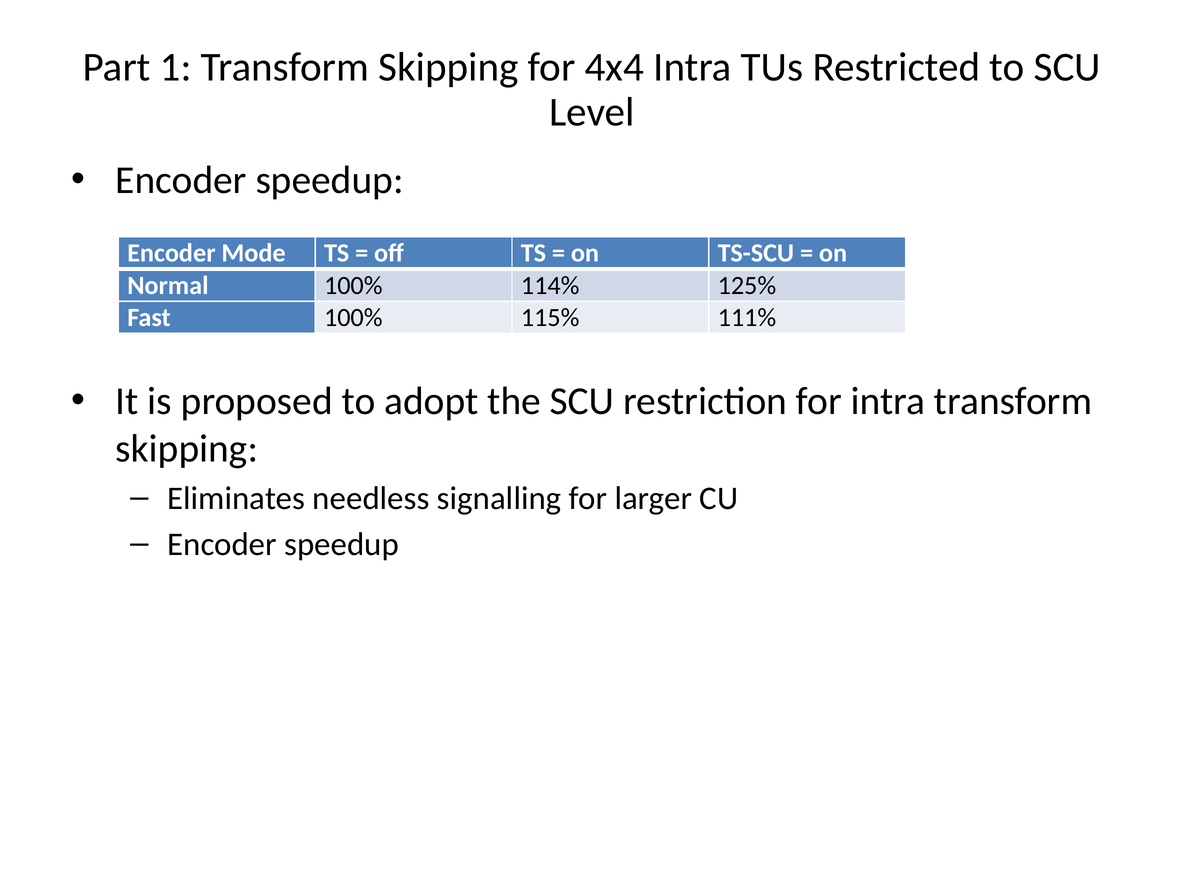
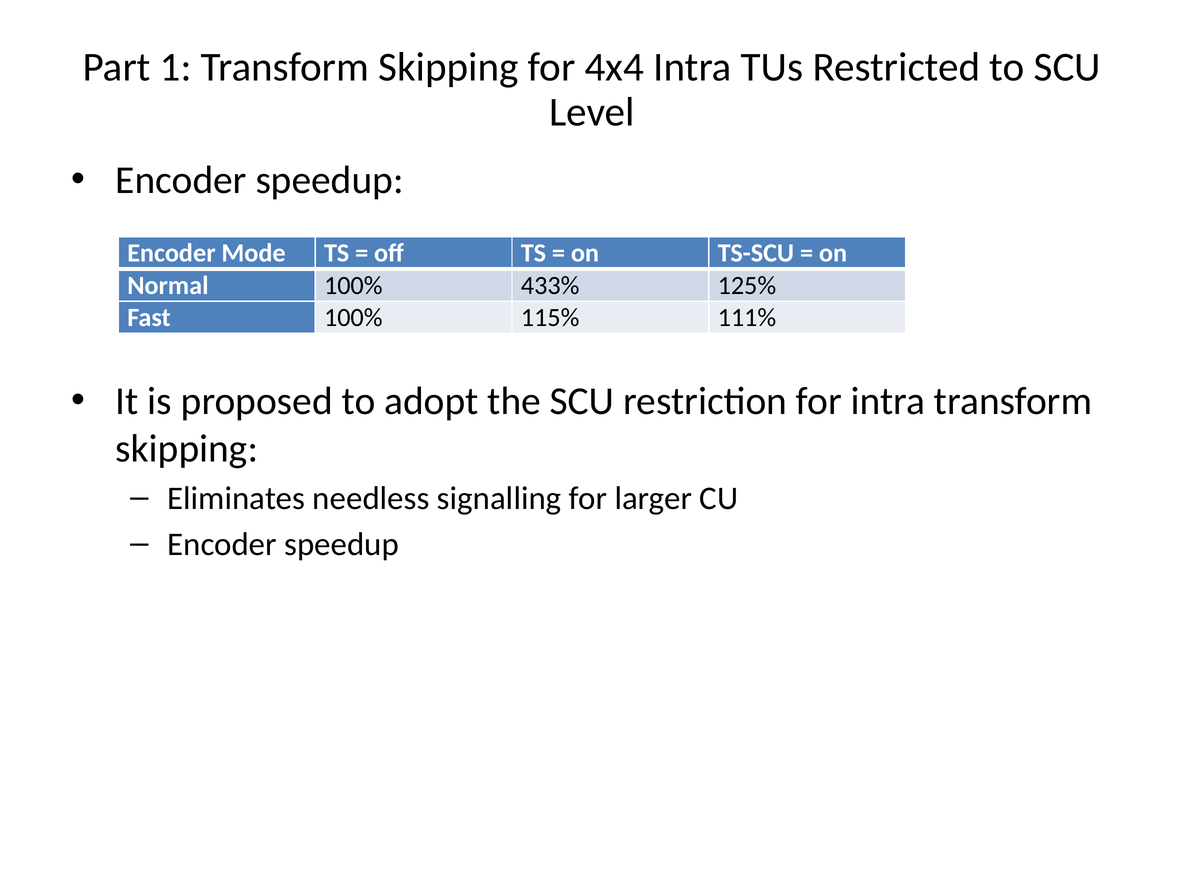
114%: 114% -> 433% (550, 285)
